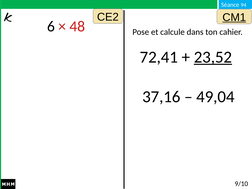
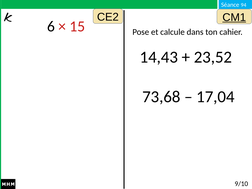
48: 48 -> 15 (77, 26)
72,41: 72,41 -> 14,43 (159, 57)
23,52 underline: present -> none (213, 57)
37,16: 37,16 -> 73,68 (161, 97)
49,04: 49,04 -> 17,04 (215, 97)
